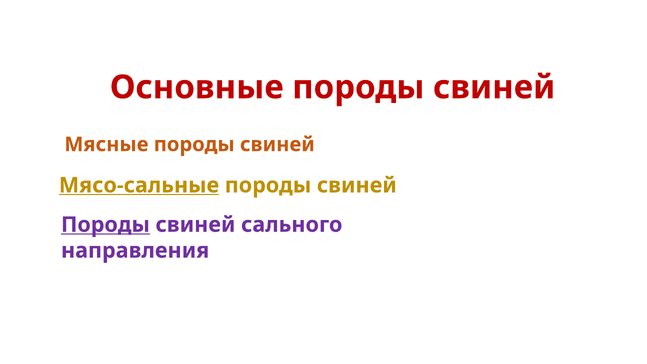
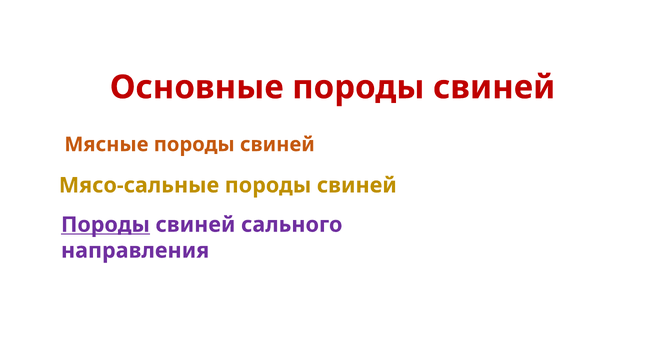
Мясо-сальные underline: present -> none (139, 185)
